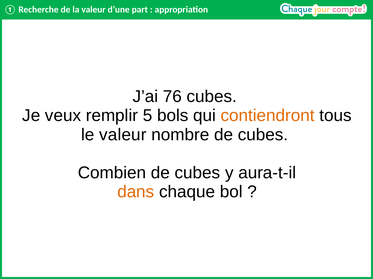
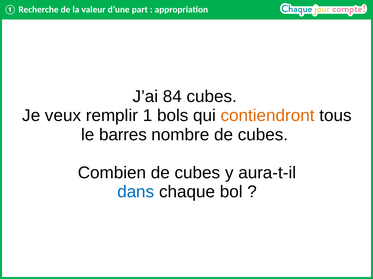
76: 76 -> 84 (172, 97)
5: 5 -> 1 (148, 116)
le valeur: valeur -> barres (123, 135)
dans colour: orange -> blue (136, 192)
